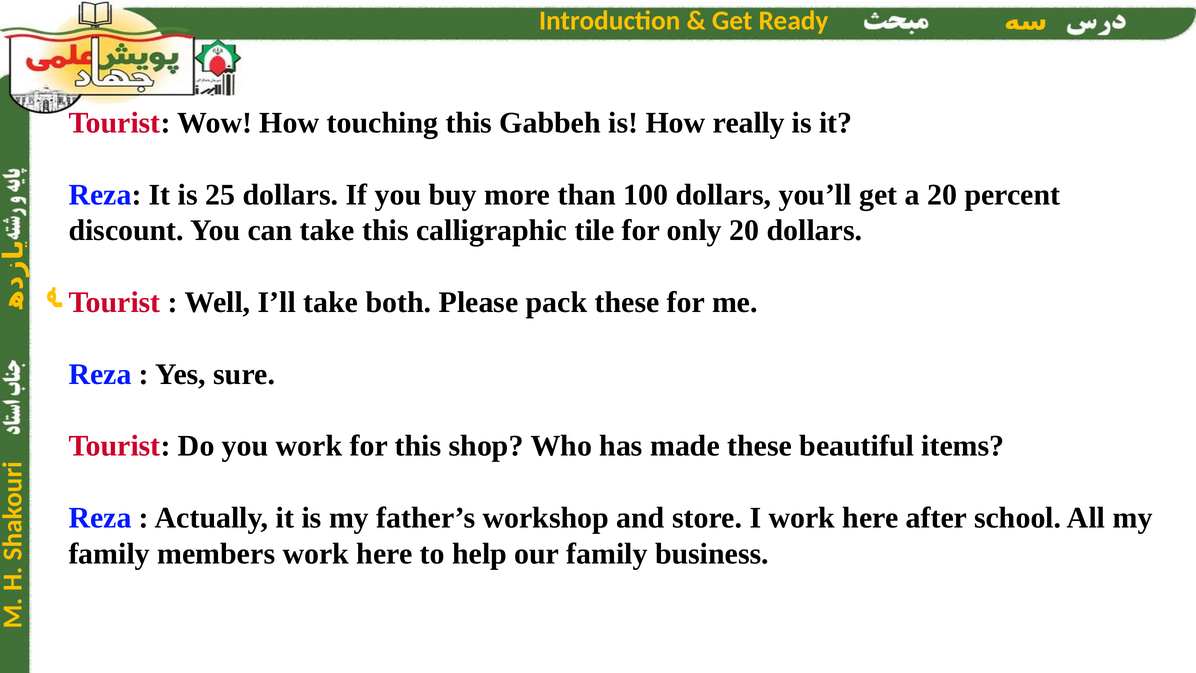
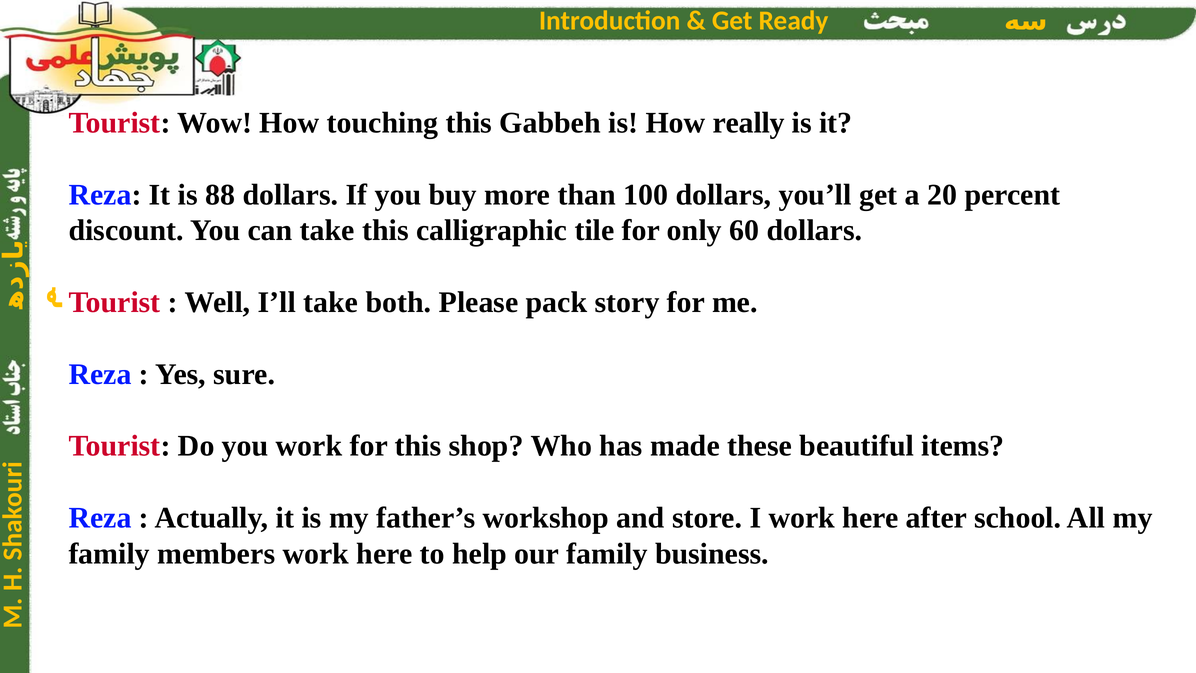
25: 25 -> 88 (220, 195)
only 20: 20 -> 60 (744, 231)
pack these: these -> story (627, 302)
